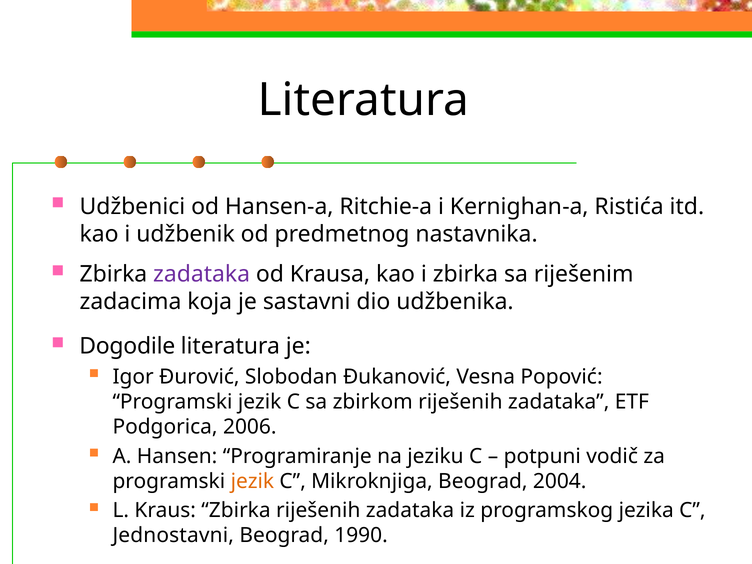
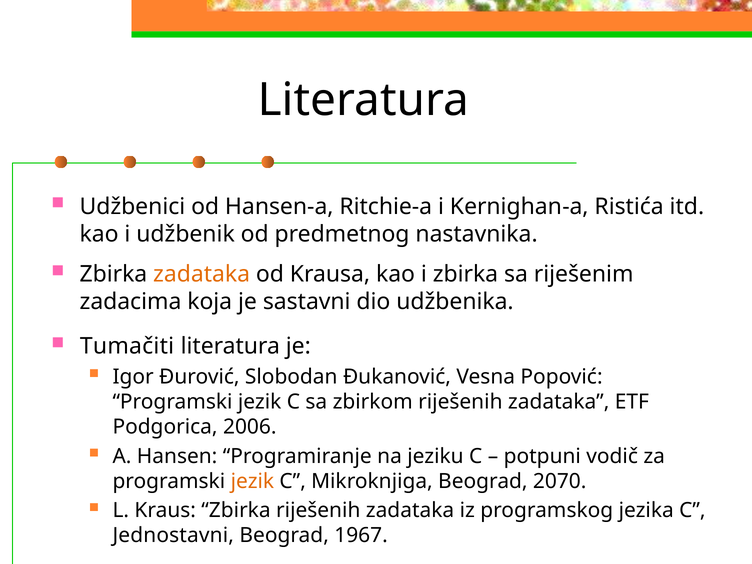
zadataka colour: purple -> orange (202, 274)
Dogodile: Dogodile -> Tumačiti (127, 346)
2004: 2004 -> 2070 (560, 481)
1990: 1990 -> 1967 (361, 536)
